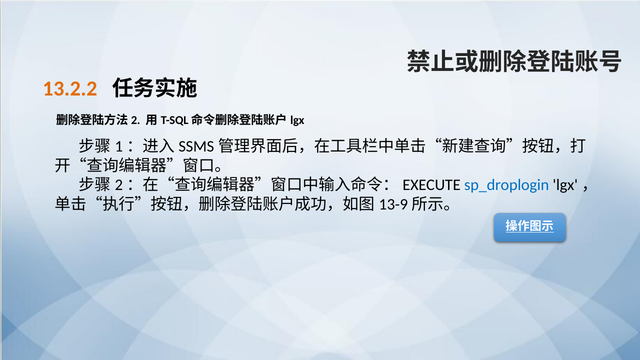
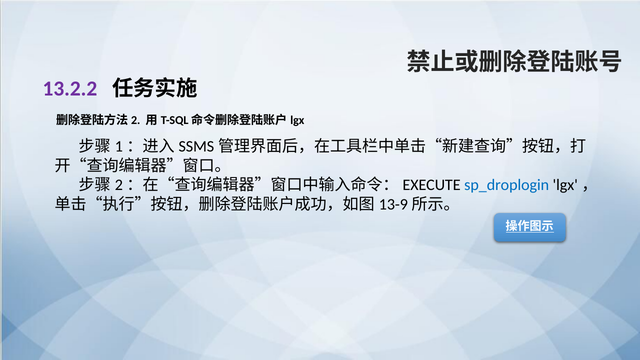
13.2.2 colour: orange -> purple (70, 88)
